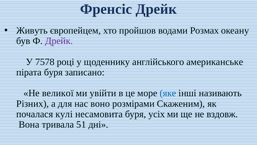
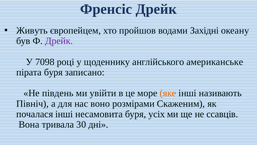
Розмах: Розмах -> Західні (204, 30)
7578: 7578 -> 7098 (45, 62)
великої: великої -> південь (58, 93)
яке colour: blue -> orange (168, 93)
Різних: Різних -> Північ (33, 103)
почалася кулі: кулі -> інші (64, 114)
вздовж: вздовж -> ссавців (222, 114)
51: 51 -> 30 (81, 124)
